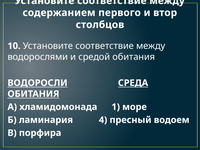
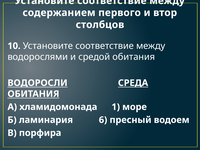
4: 4 -> 6 (103, 120)
